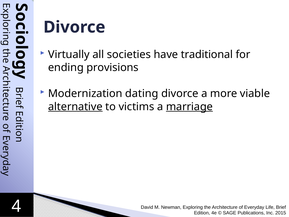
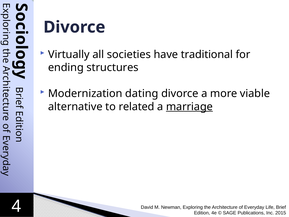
provisions: provisions -> structures (113, 67)
alternative underline: present -> none (75, 107)
victims: victims -> related (137, 107)
